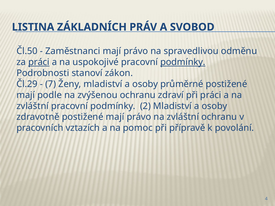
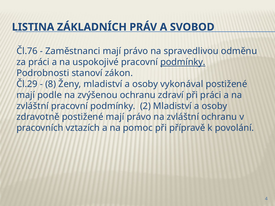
Čl.50: Čl.50 -> Čl.76 (27, 51)
práci underline: present -> none (39, 62)
7: 7 -> 8 (51, 84)
průměrné: průměrné -> vykonával (182, 84)
